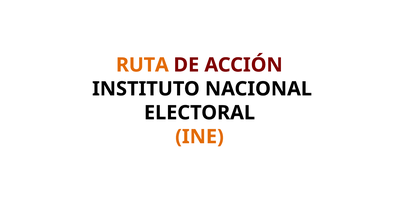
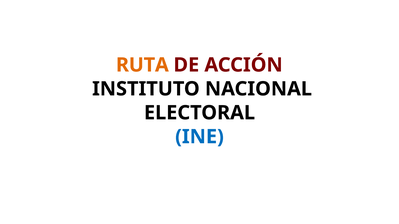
INE colour: orange -> blue (199, 137)
